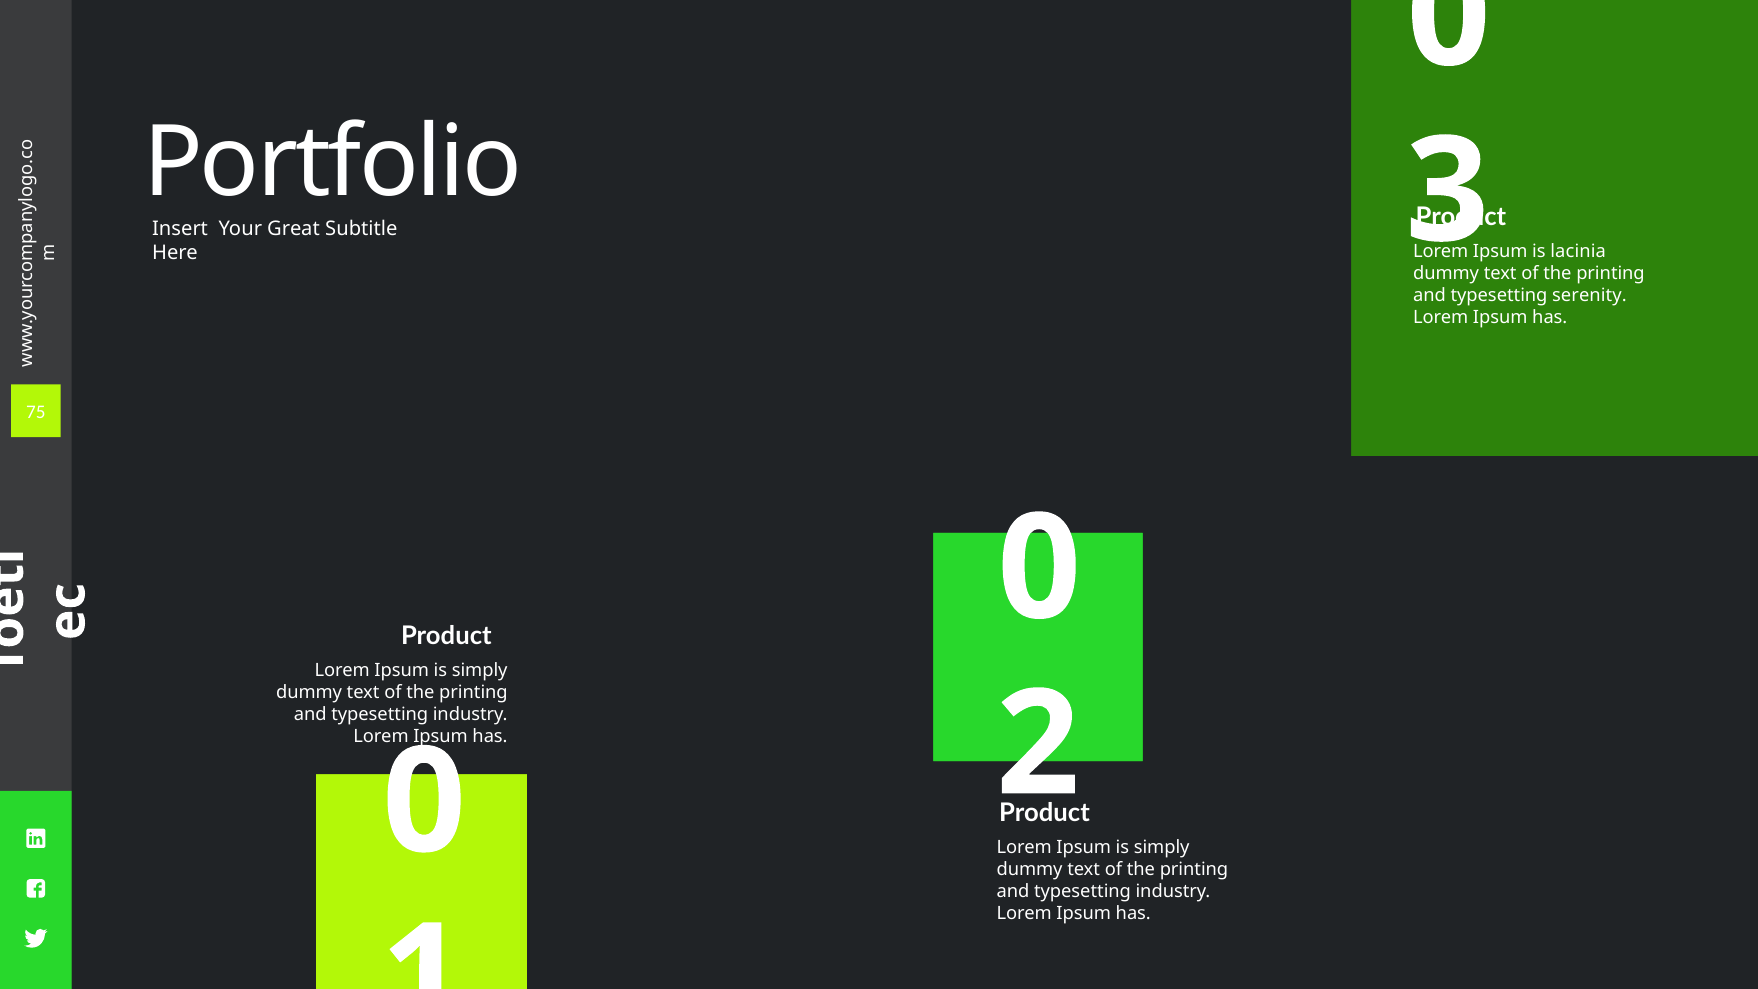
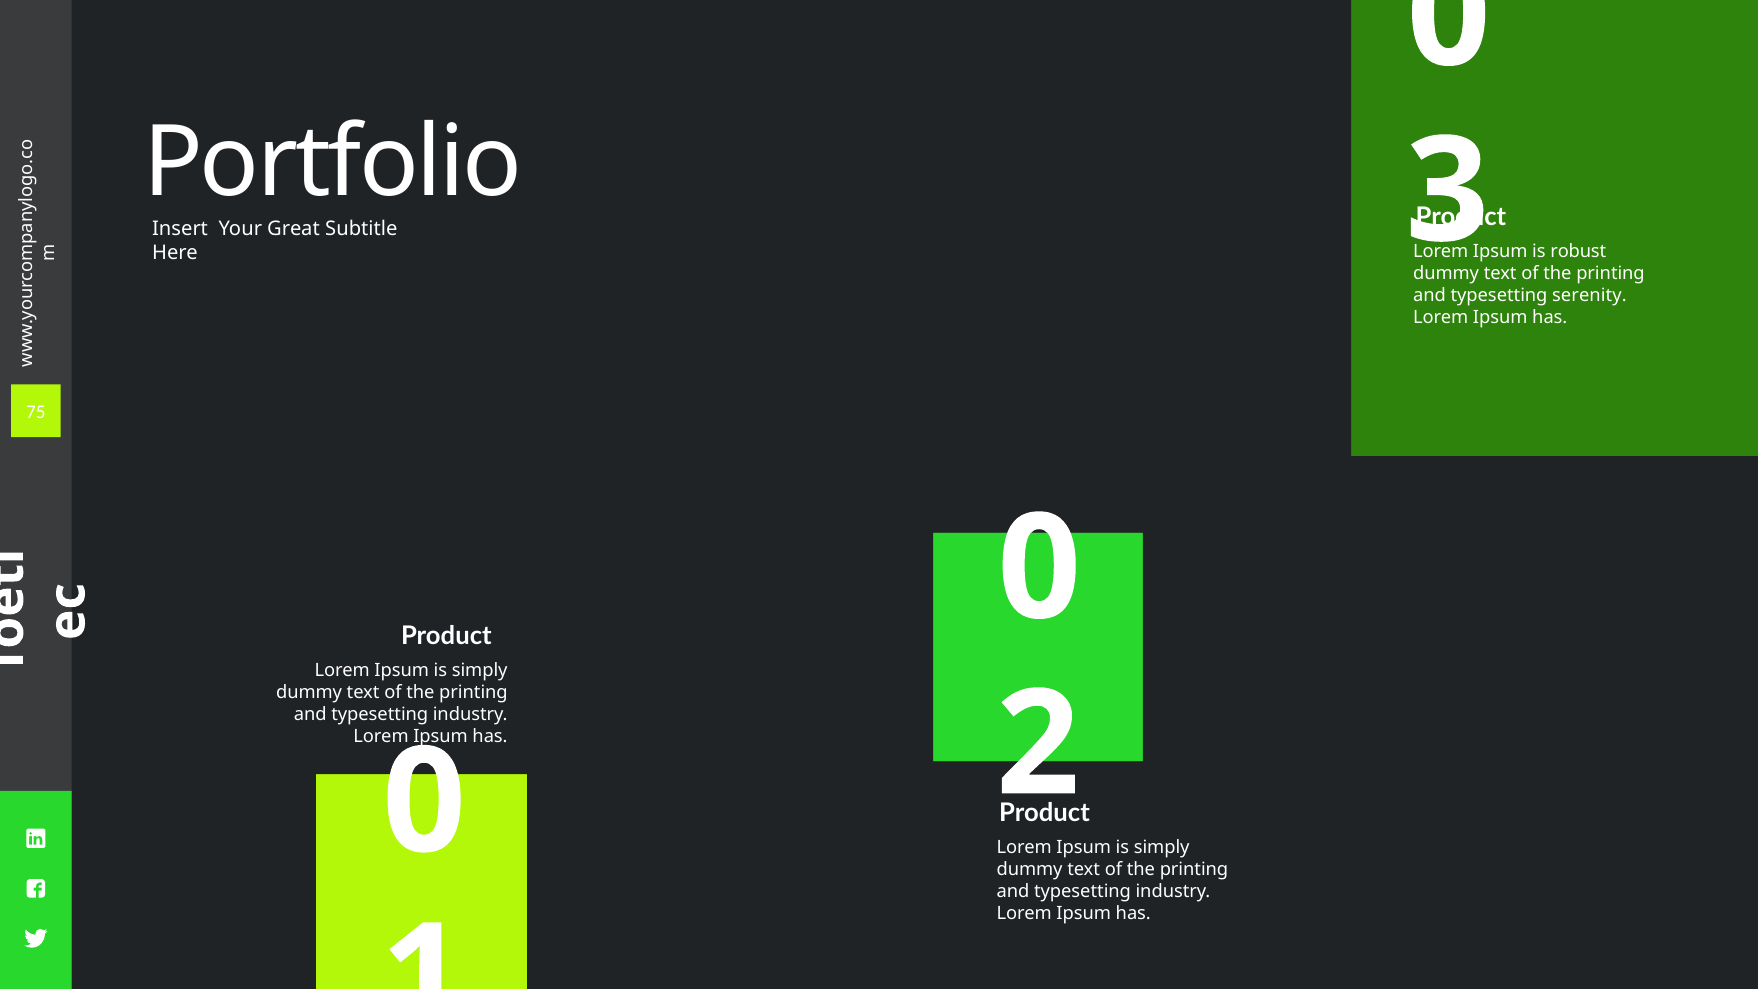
lacinia: lacinia -> robust (1578, 251)
